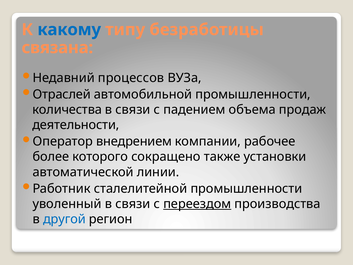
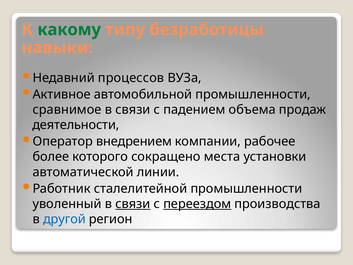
какому colour: blue -> green (69, 30)
связана: связана -> навыки (57, 48)
Отраслей: Отраслей -> Активное (62, 94)
количества: количества -> сравнимое (67, 110)
также: также -> места (222, 157)
связи underline: none -> present (133, 204)
